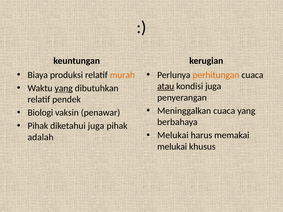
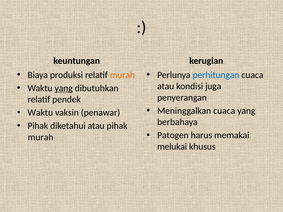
perhitungan colour: orange -> blue (216, 75)
atau underline: present -> none (166, 86)
Biologi: Biologi -> Waktu (40, 113)
diketahui juga: juga -> atau (96, 126)
Melukai: Melukai -> Patogen (173, 135)
adalah: adalah -> murah (41, 137)
